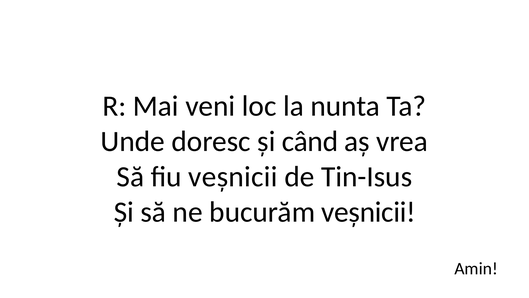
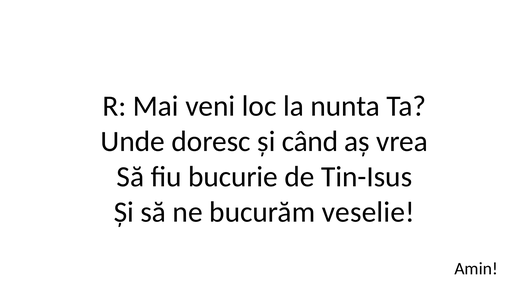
fiu veșnicii: veșnicii -> bucurie (233, 176)
bucurăm veșnicii: veșnicii -> veselie (368, 212)
